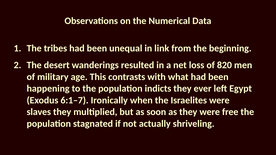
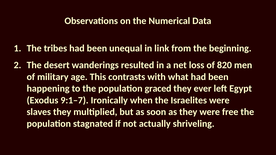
indicts: indicts -> graced (158, 89)
6:1–7: 6:1–7 -> 9:1–7 (75, 100)
